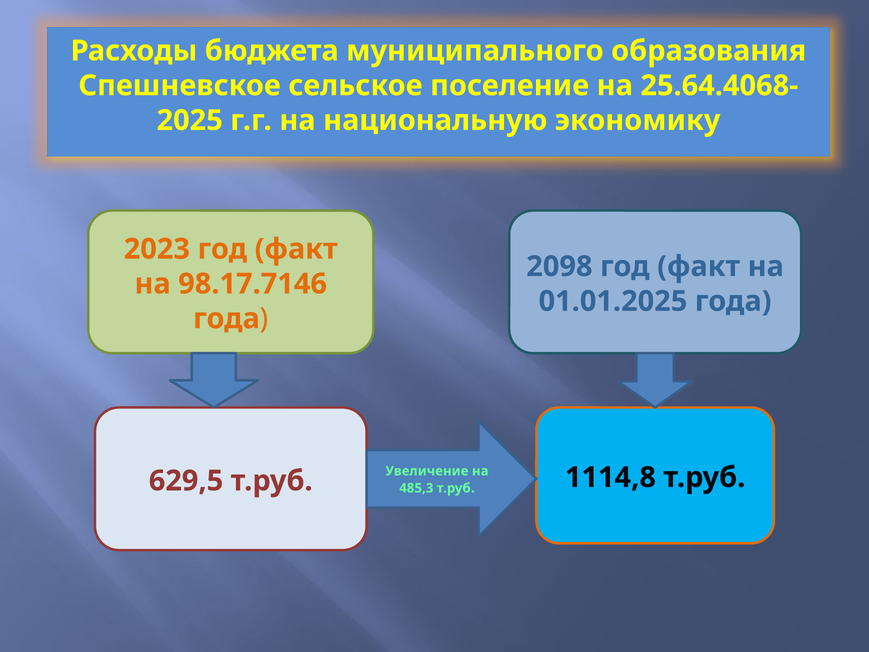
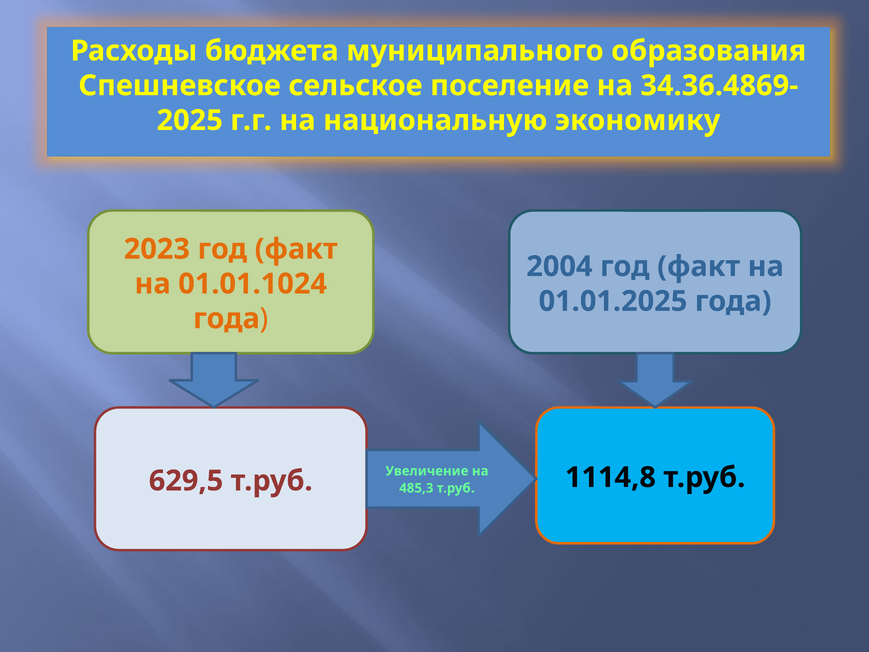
25.64.4068-: 25.64.4068- -> 34.36.4869- (719, 86)
2098: 2098 -> 2004 (559, 266)
98.17.7146: 98.17.7146 -> 01.01.1024 (253, 284)
